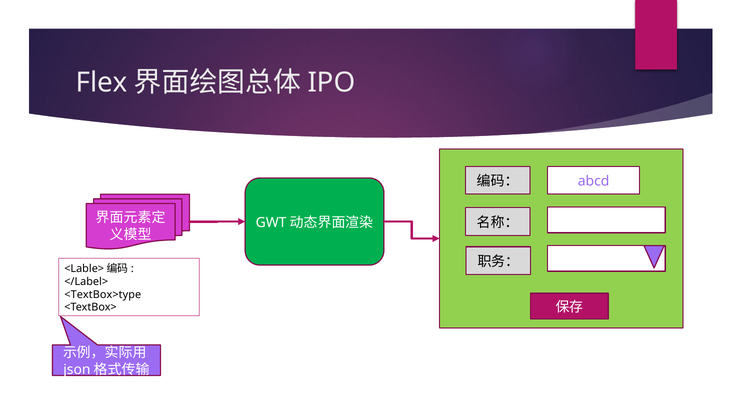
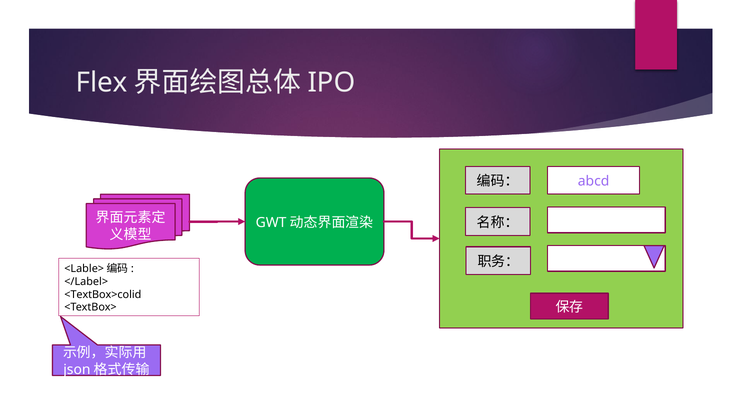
<TextBox>type: <TextBox>type -> <TextBox>colid (103, 295)
